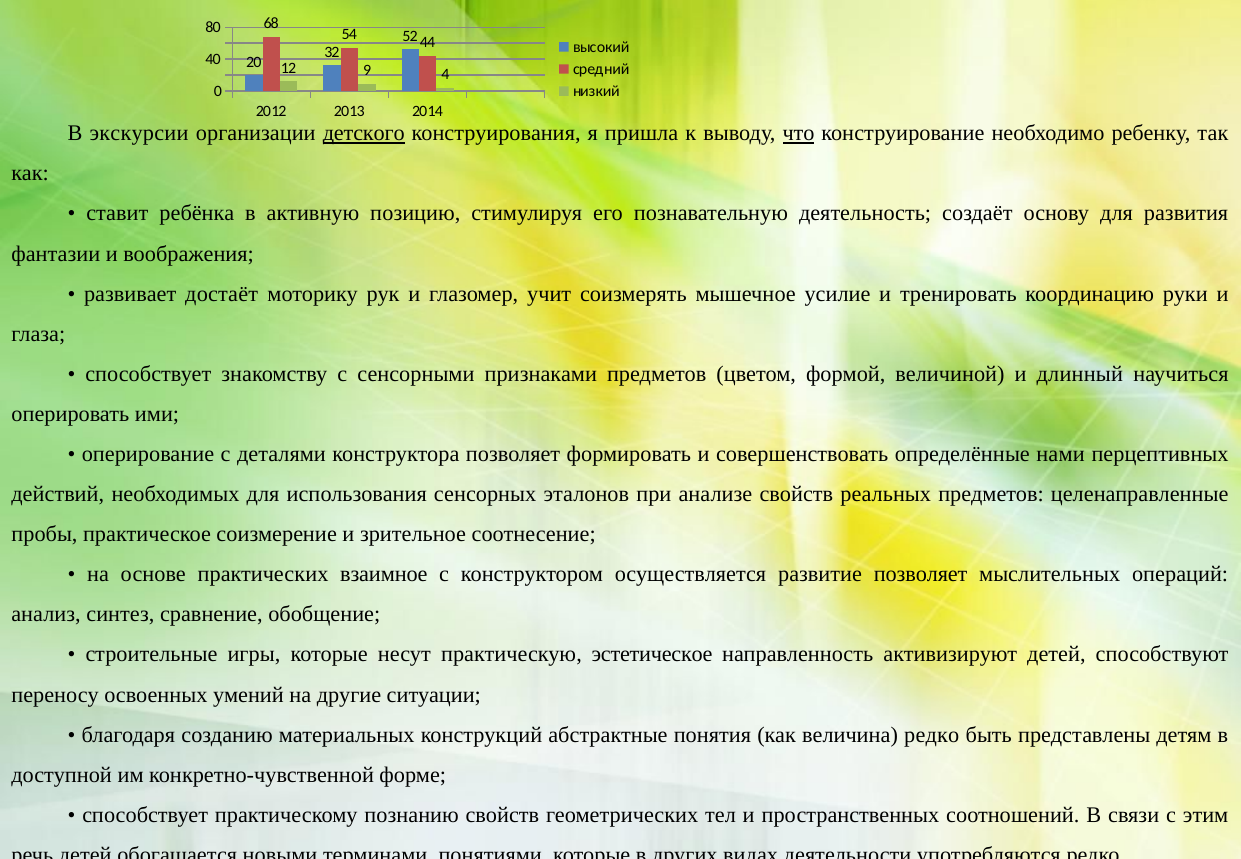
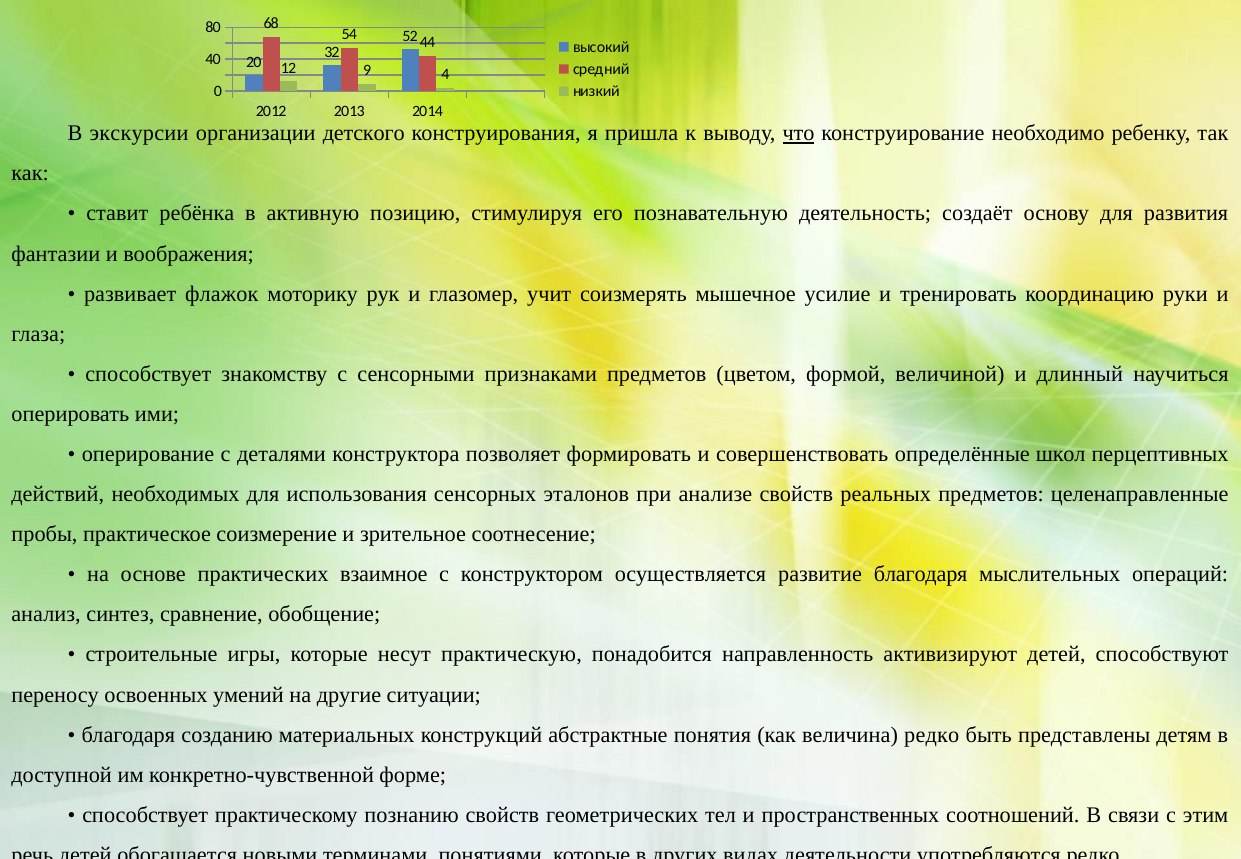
детского underline: present -> none (364, 133)
достаёт: достаёт -> флажок (222, 294)
нами: нами -> школ (1061, 454)
развитие позволяет: позволяет -> благодаря (921, 575)
эстетическое: эстетическое -> понадобится (652, 655)
